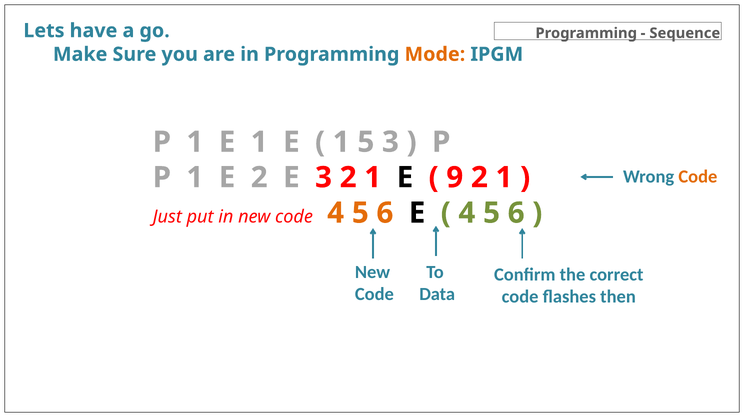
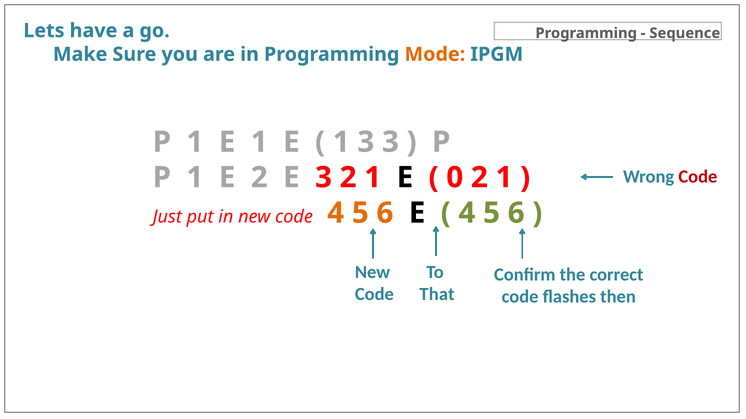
1 5: 5 -> 3 (366, 142)
Code colour: orange -> red (698, 177)
9: 9 -> 0 (455, 178)
Data: Data -> That (437, 295)
